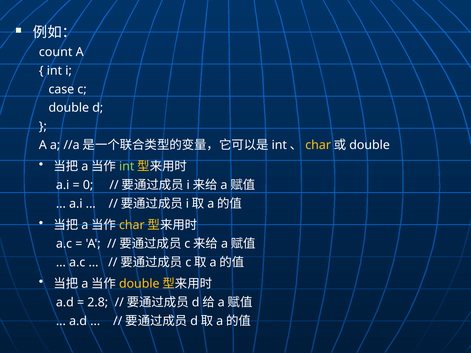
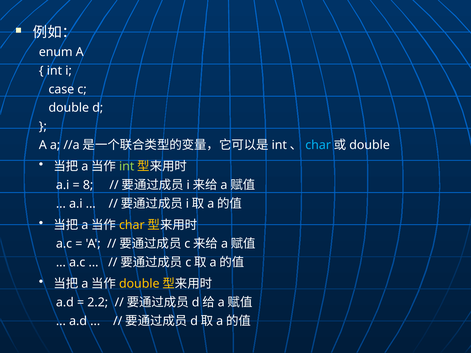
count: count -> enum (56, 52)
char colour: yellow -> light blue (318, 145)
0: 0 -> 8 (88, 185)
2.8: 2.8 -> 2.2 (98, 303)
